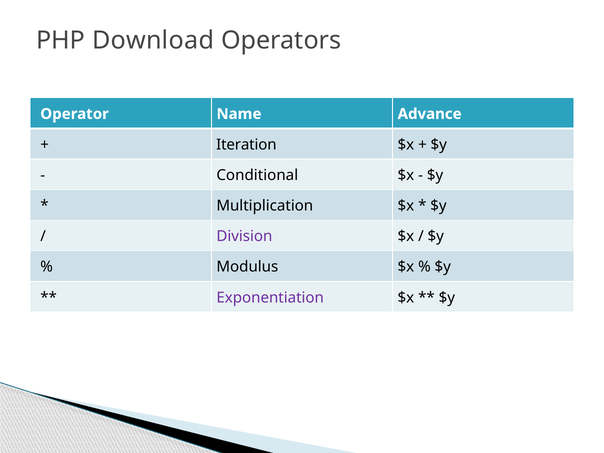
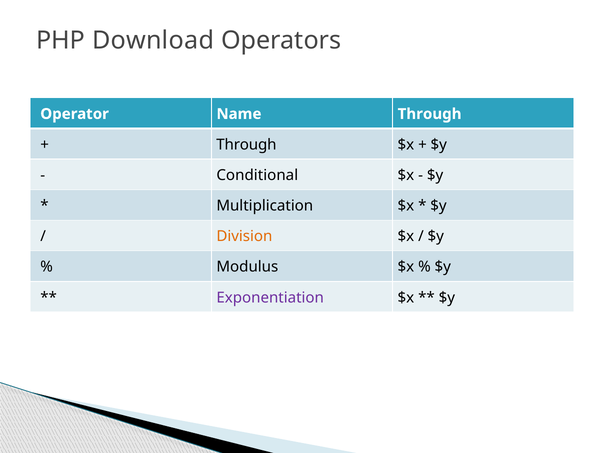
Name Advance: Advance -> Through (430, 114)
Iteration: Iteration -> Through (246, 145)
Division colour: purple -> orange (244, 236)
